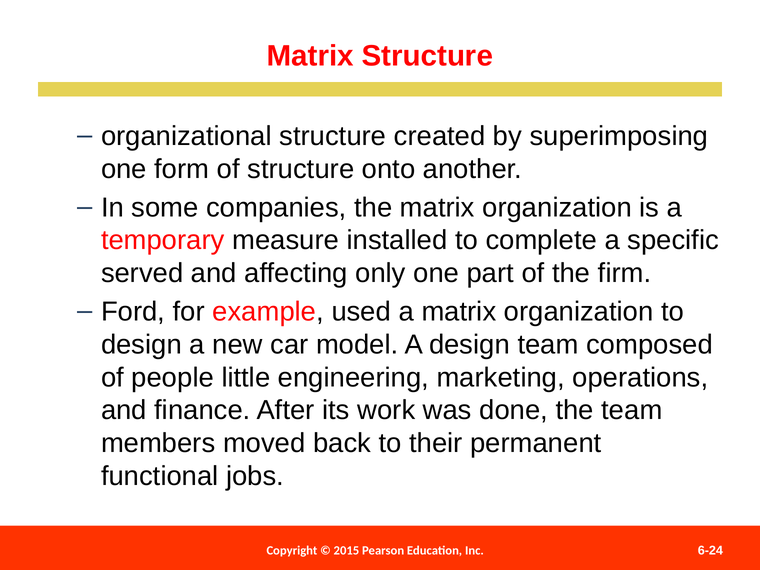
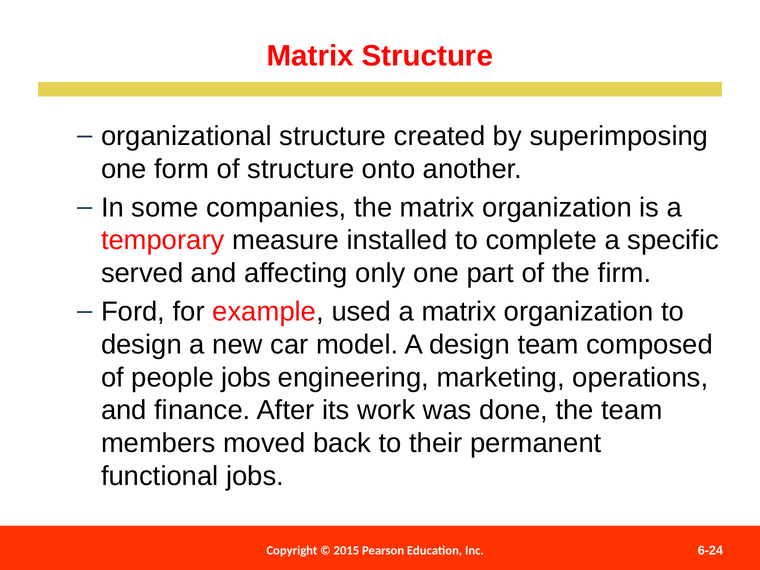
people little: little -> jobs (246, 378)
